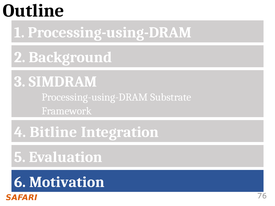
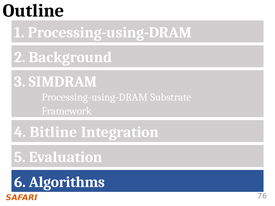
Motivation: Motivation -> Algorithms (67, 182)
